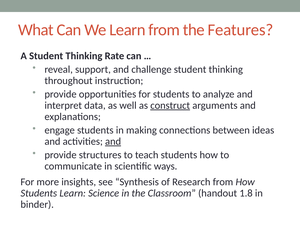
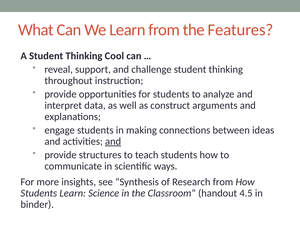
Rate: Rate -> Cool (114, 56)
construct underline: present -> none (170, 105)
1.8: 1.8 -> 4.5 (246, 193)
